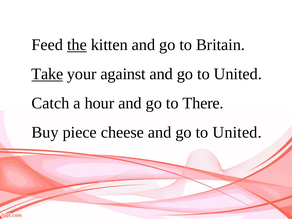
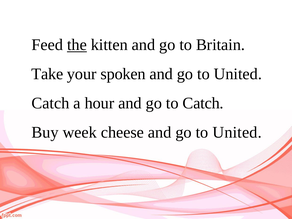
Take underline: present -> none (47, 74)
against: against -> spoken (123, 74)
to There: There -> Catch (203, 103)
piece: piece -> week (80, 132)
